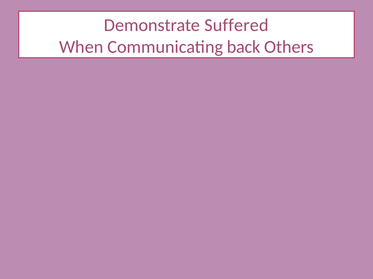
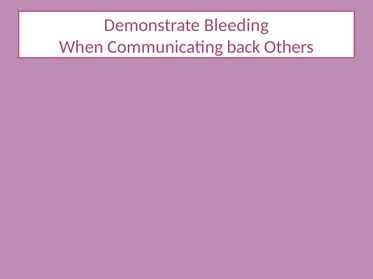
Suffered: Suffered -> Bleeding (237, 25)
